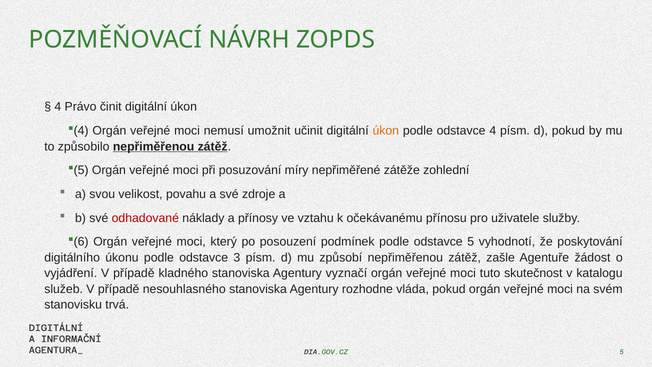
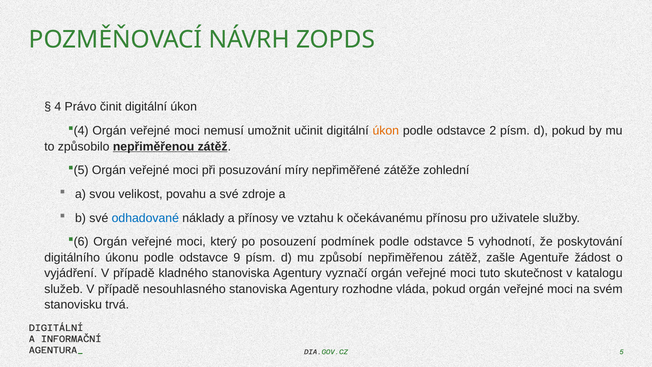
odstavce 4: 4 -> 2 (493, 131)
odhadované colour: red -> blue (145, 218)
3: 3 -> 9 (237, 257)
